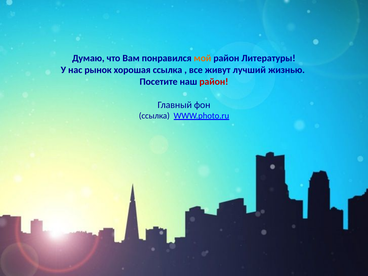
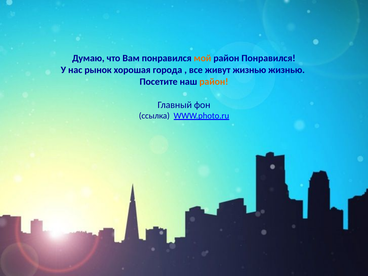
район Литературы: Литературы -> Понравился (268, 58)
хорошая ссылка: ссылка -> города (167, 70)
живут лучший: лучший -> жизнью (249, 70)
район colour: red -> orange (214, 82)
